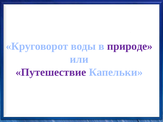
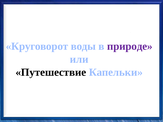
Путешествие colour: purple -> black (51, 72)
